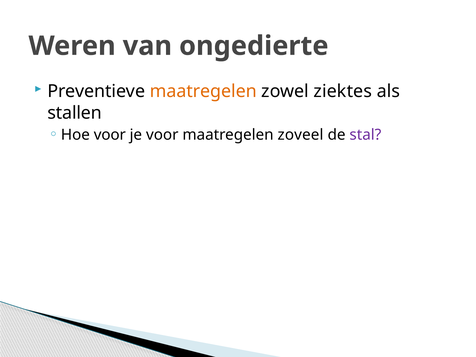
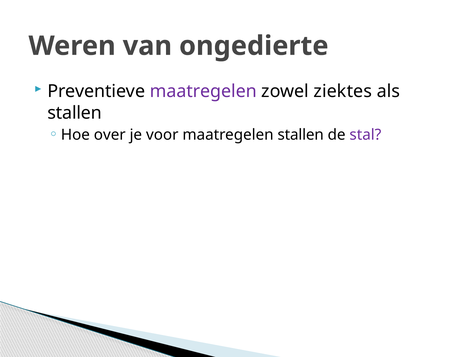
maatregelen colour: orange -> purple (203, 91)
Hoe voor: voor -> over (110, 135)
maatregelen zoveel: zoveel -> stallen (301, 135)
